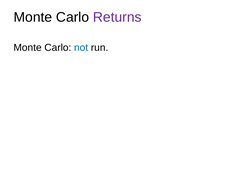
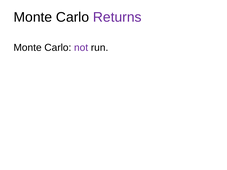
not colour: blue -> purple (81, 48)
